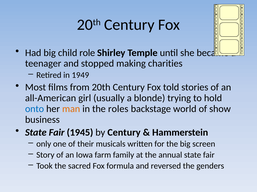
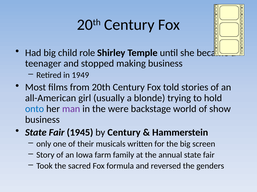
making charities: charities -> business (165, 64)
man colour: orange -> purple (71, 109)
roles: roles -> were (118, 109)
